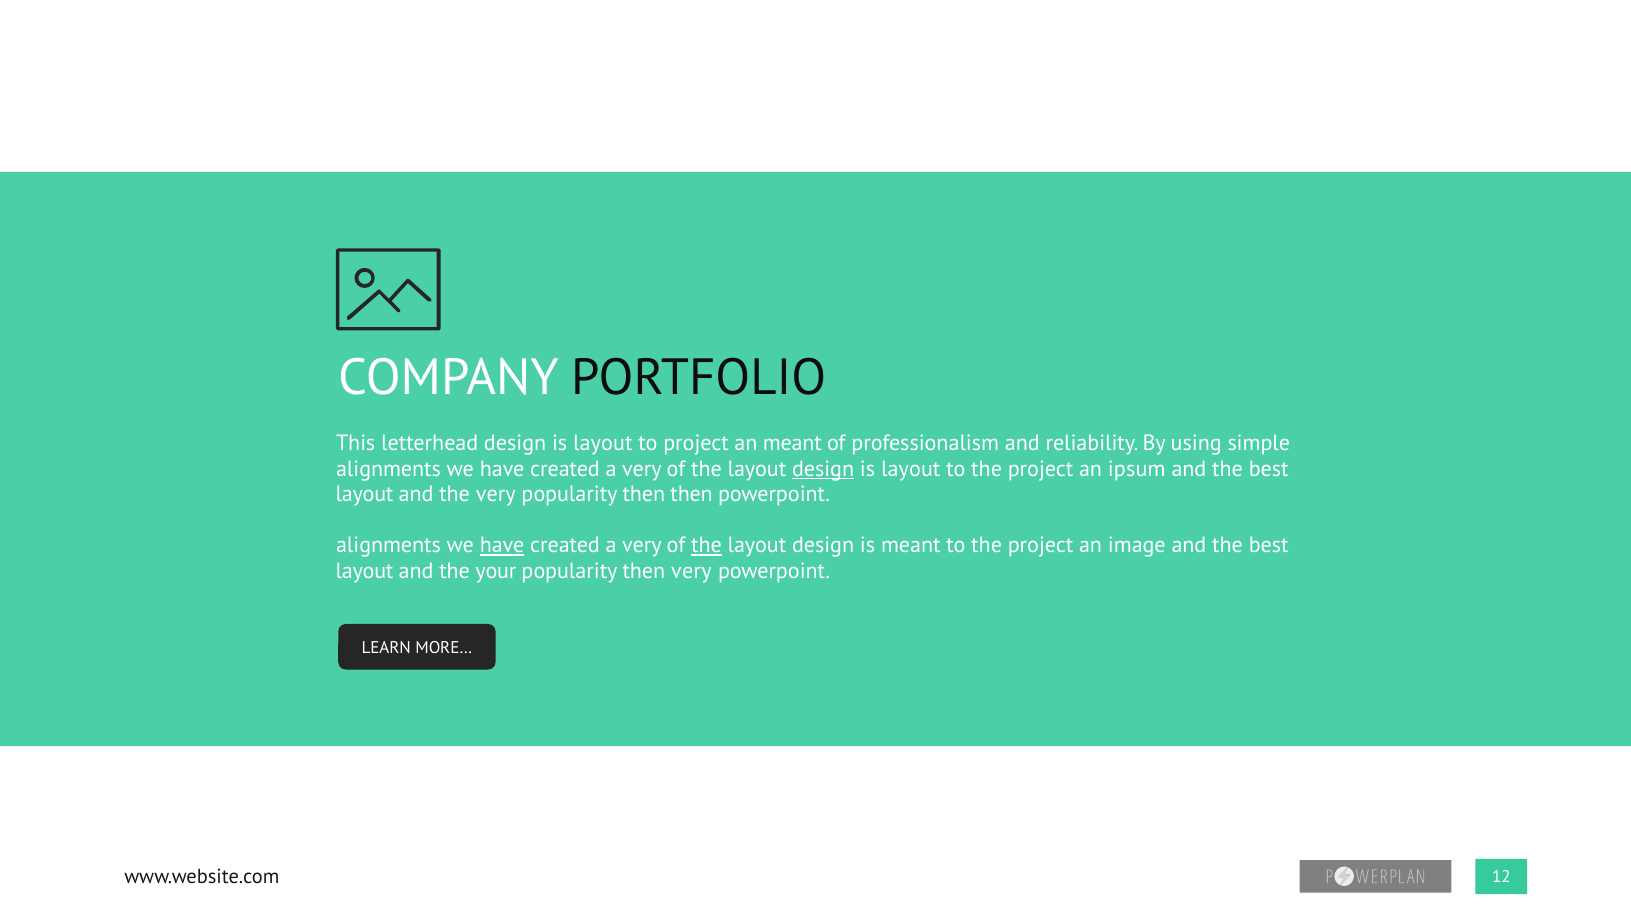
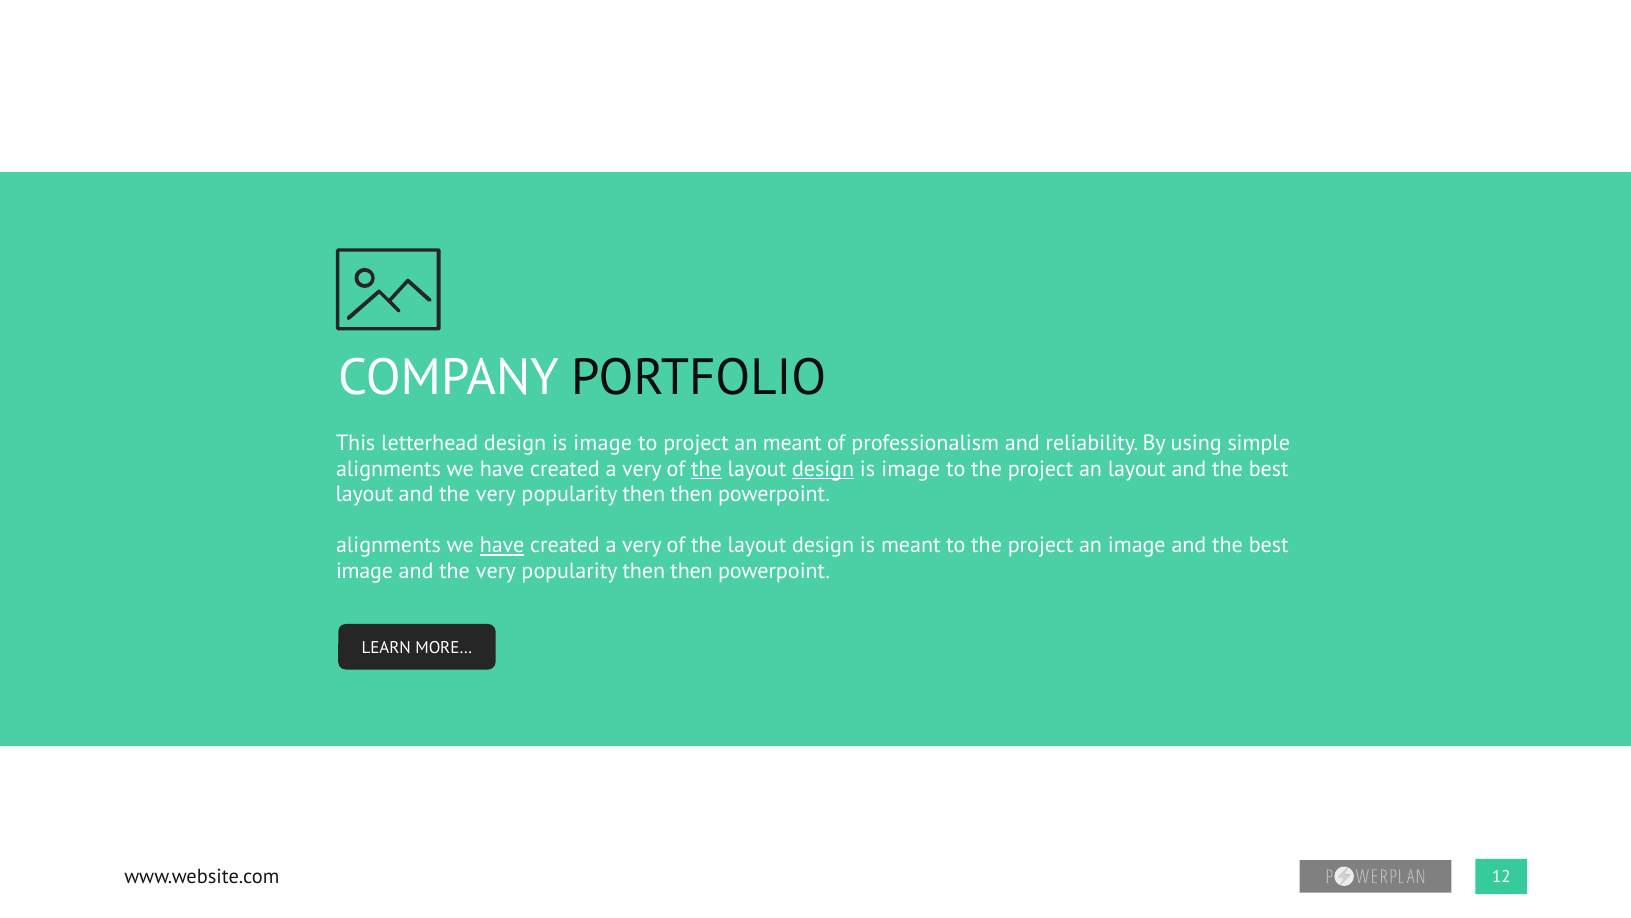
letterhead design is layout: layout -> image (603, 443)
the underline: none -> present (707, 469)
layout: layout -> image (911, 469)
an ipsum: ipsum -> layout (1137, 469)
the underline: present -> none (707, 545)
layout: layout -> image (365, 571)
your: your -> very (496, 571)
very: very -> then (692, 571)
